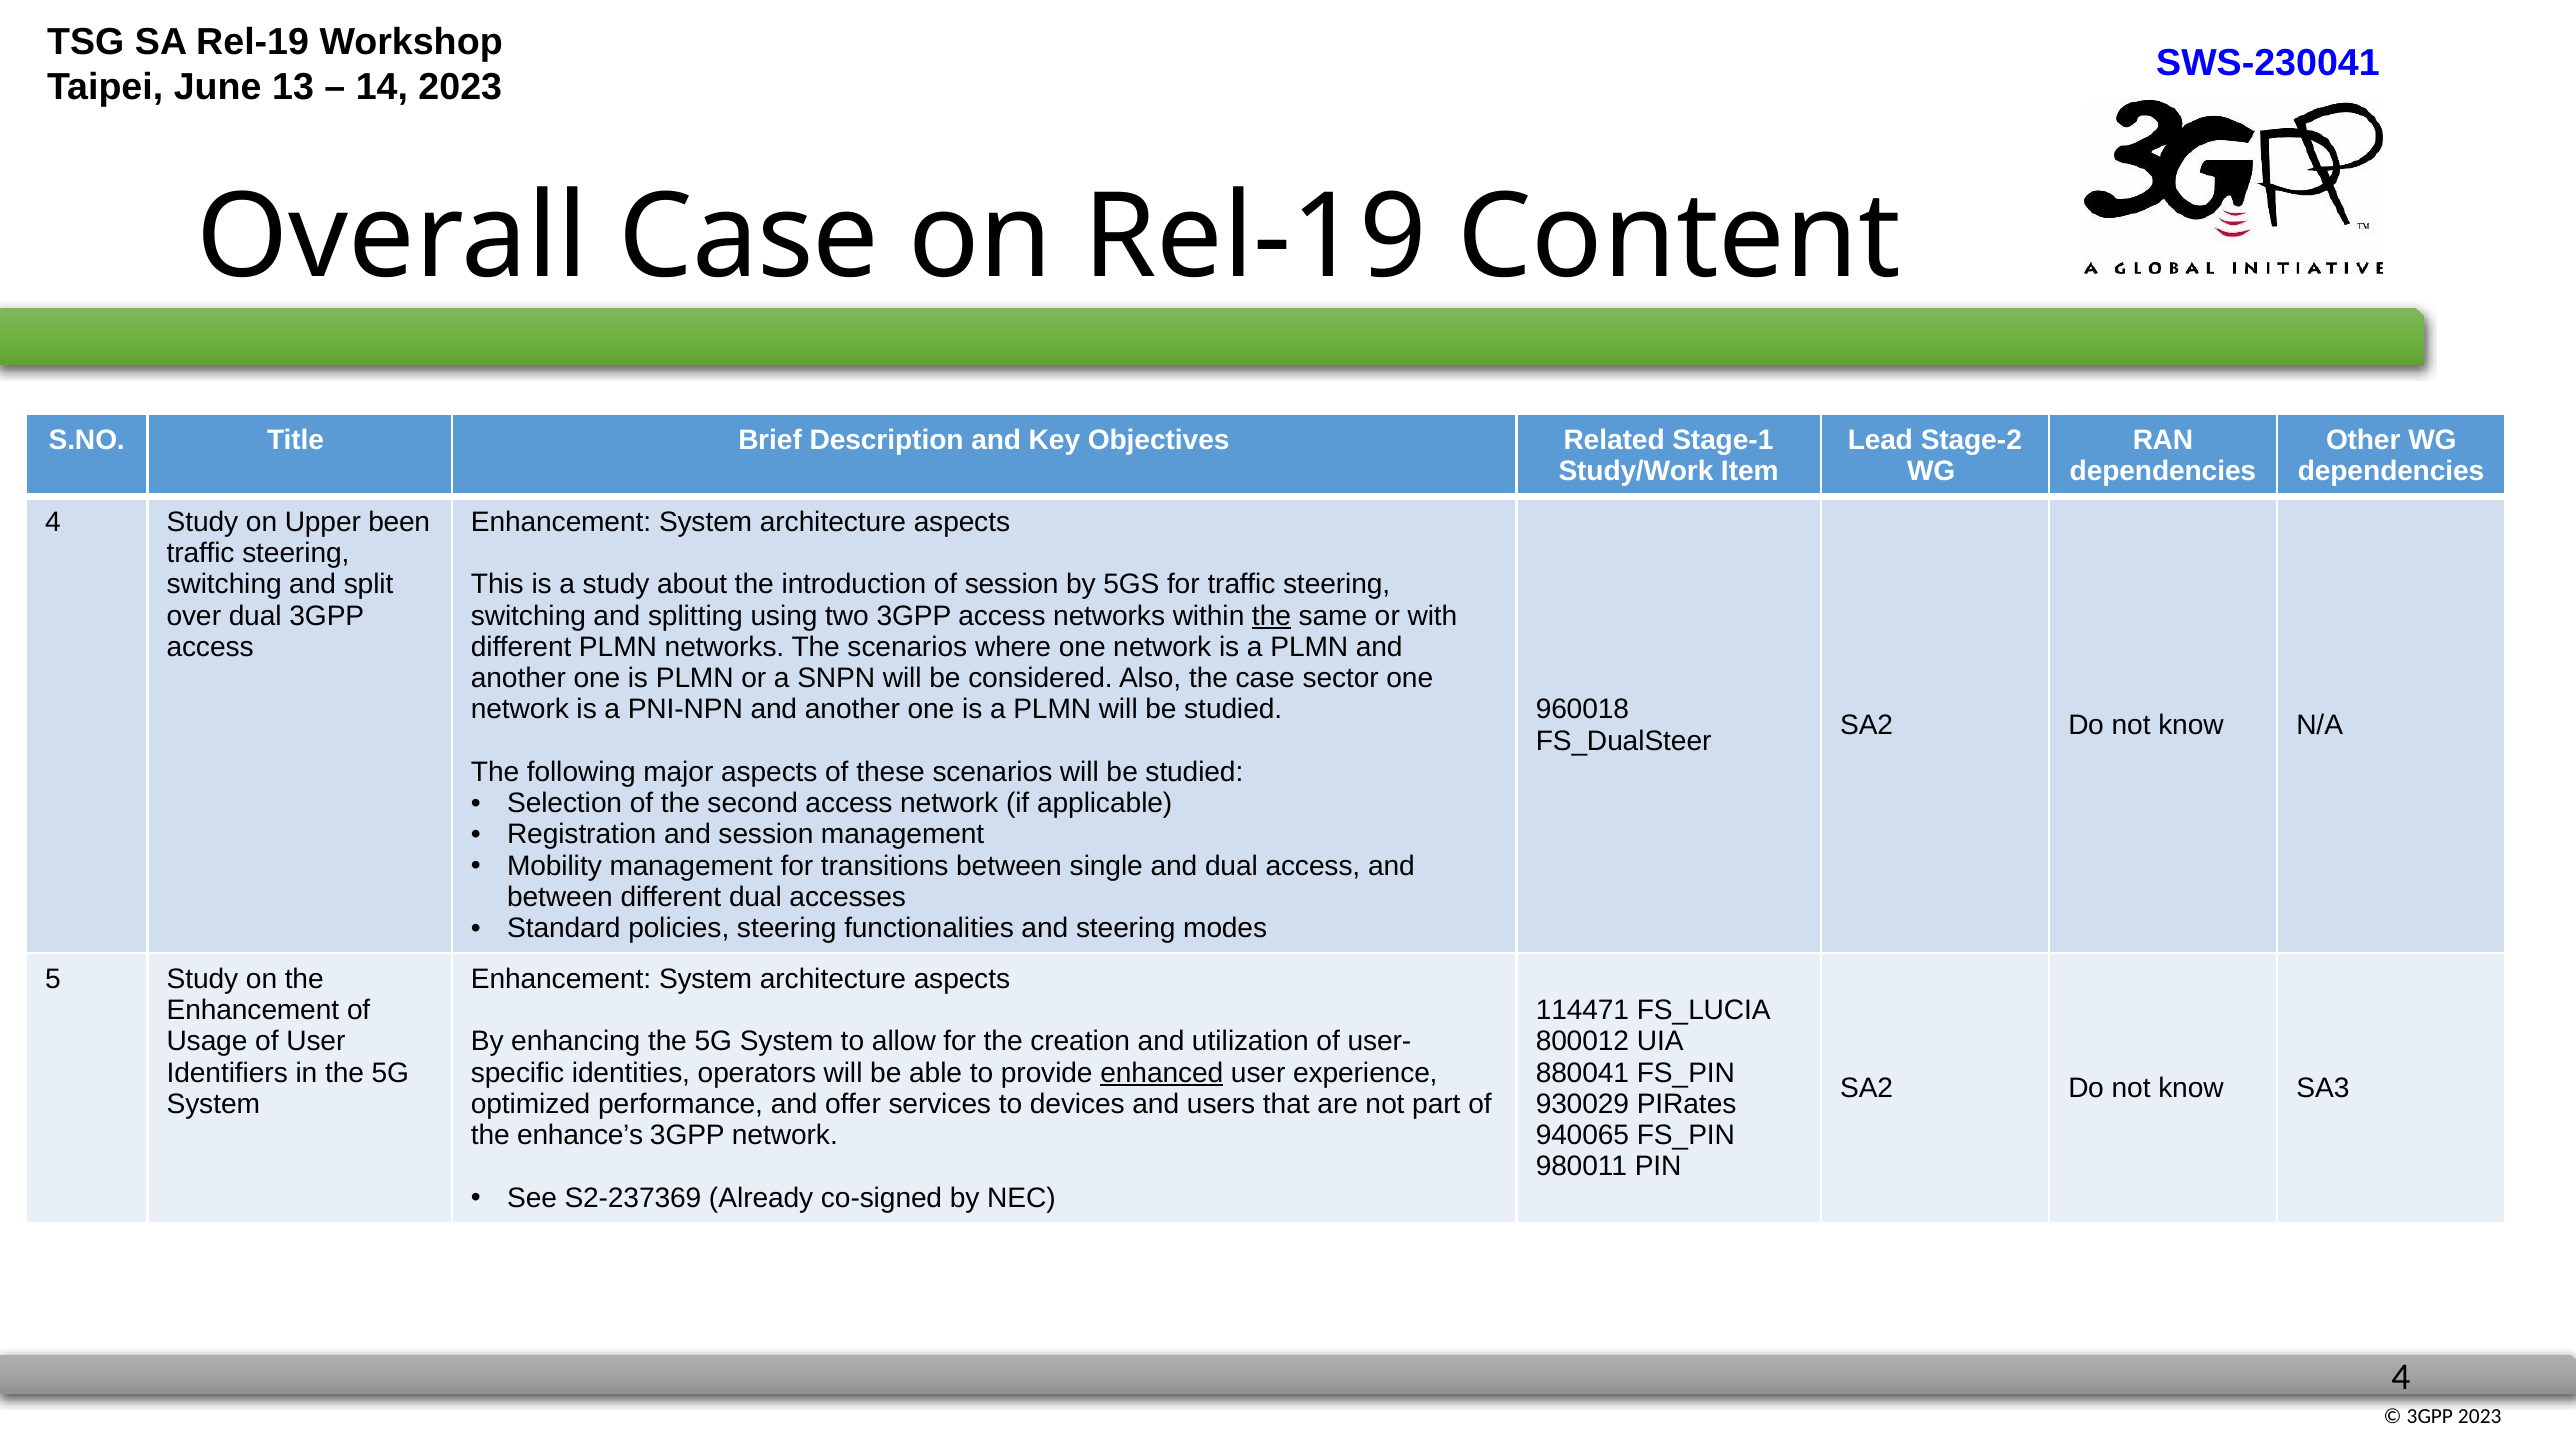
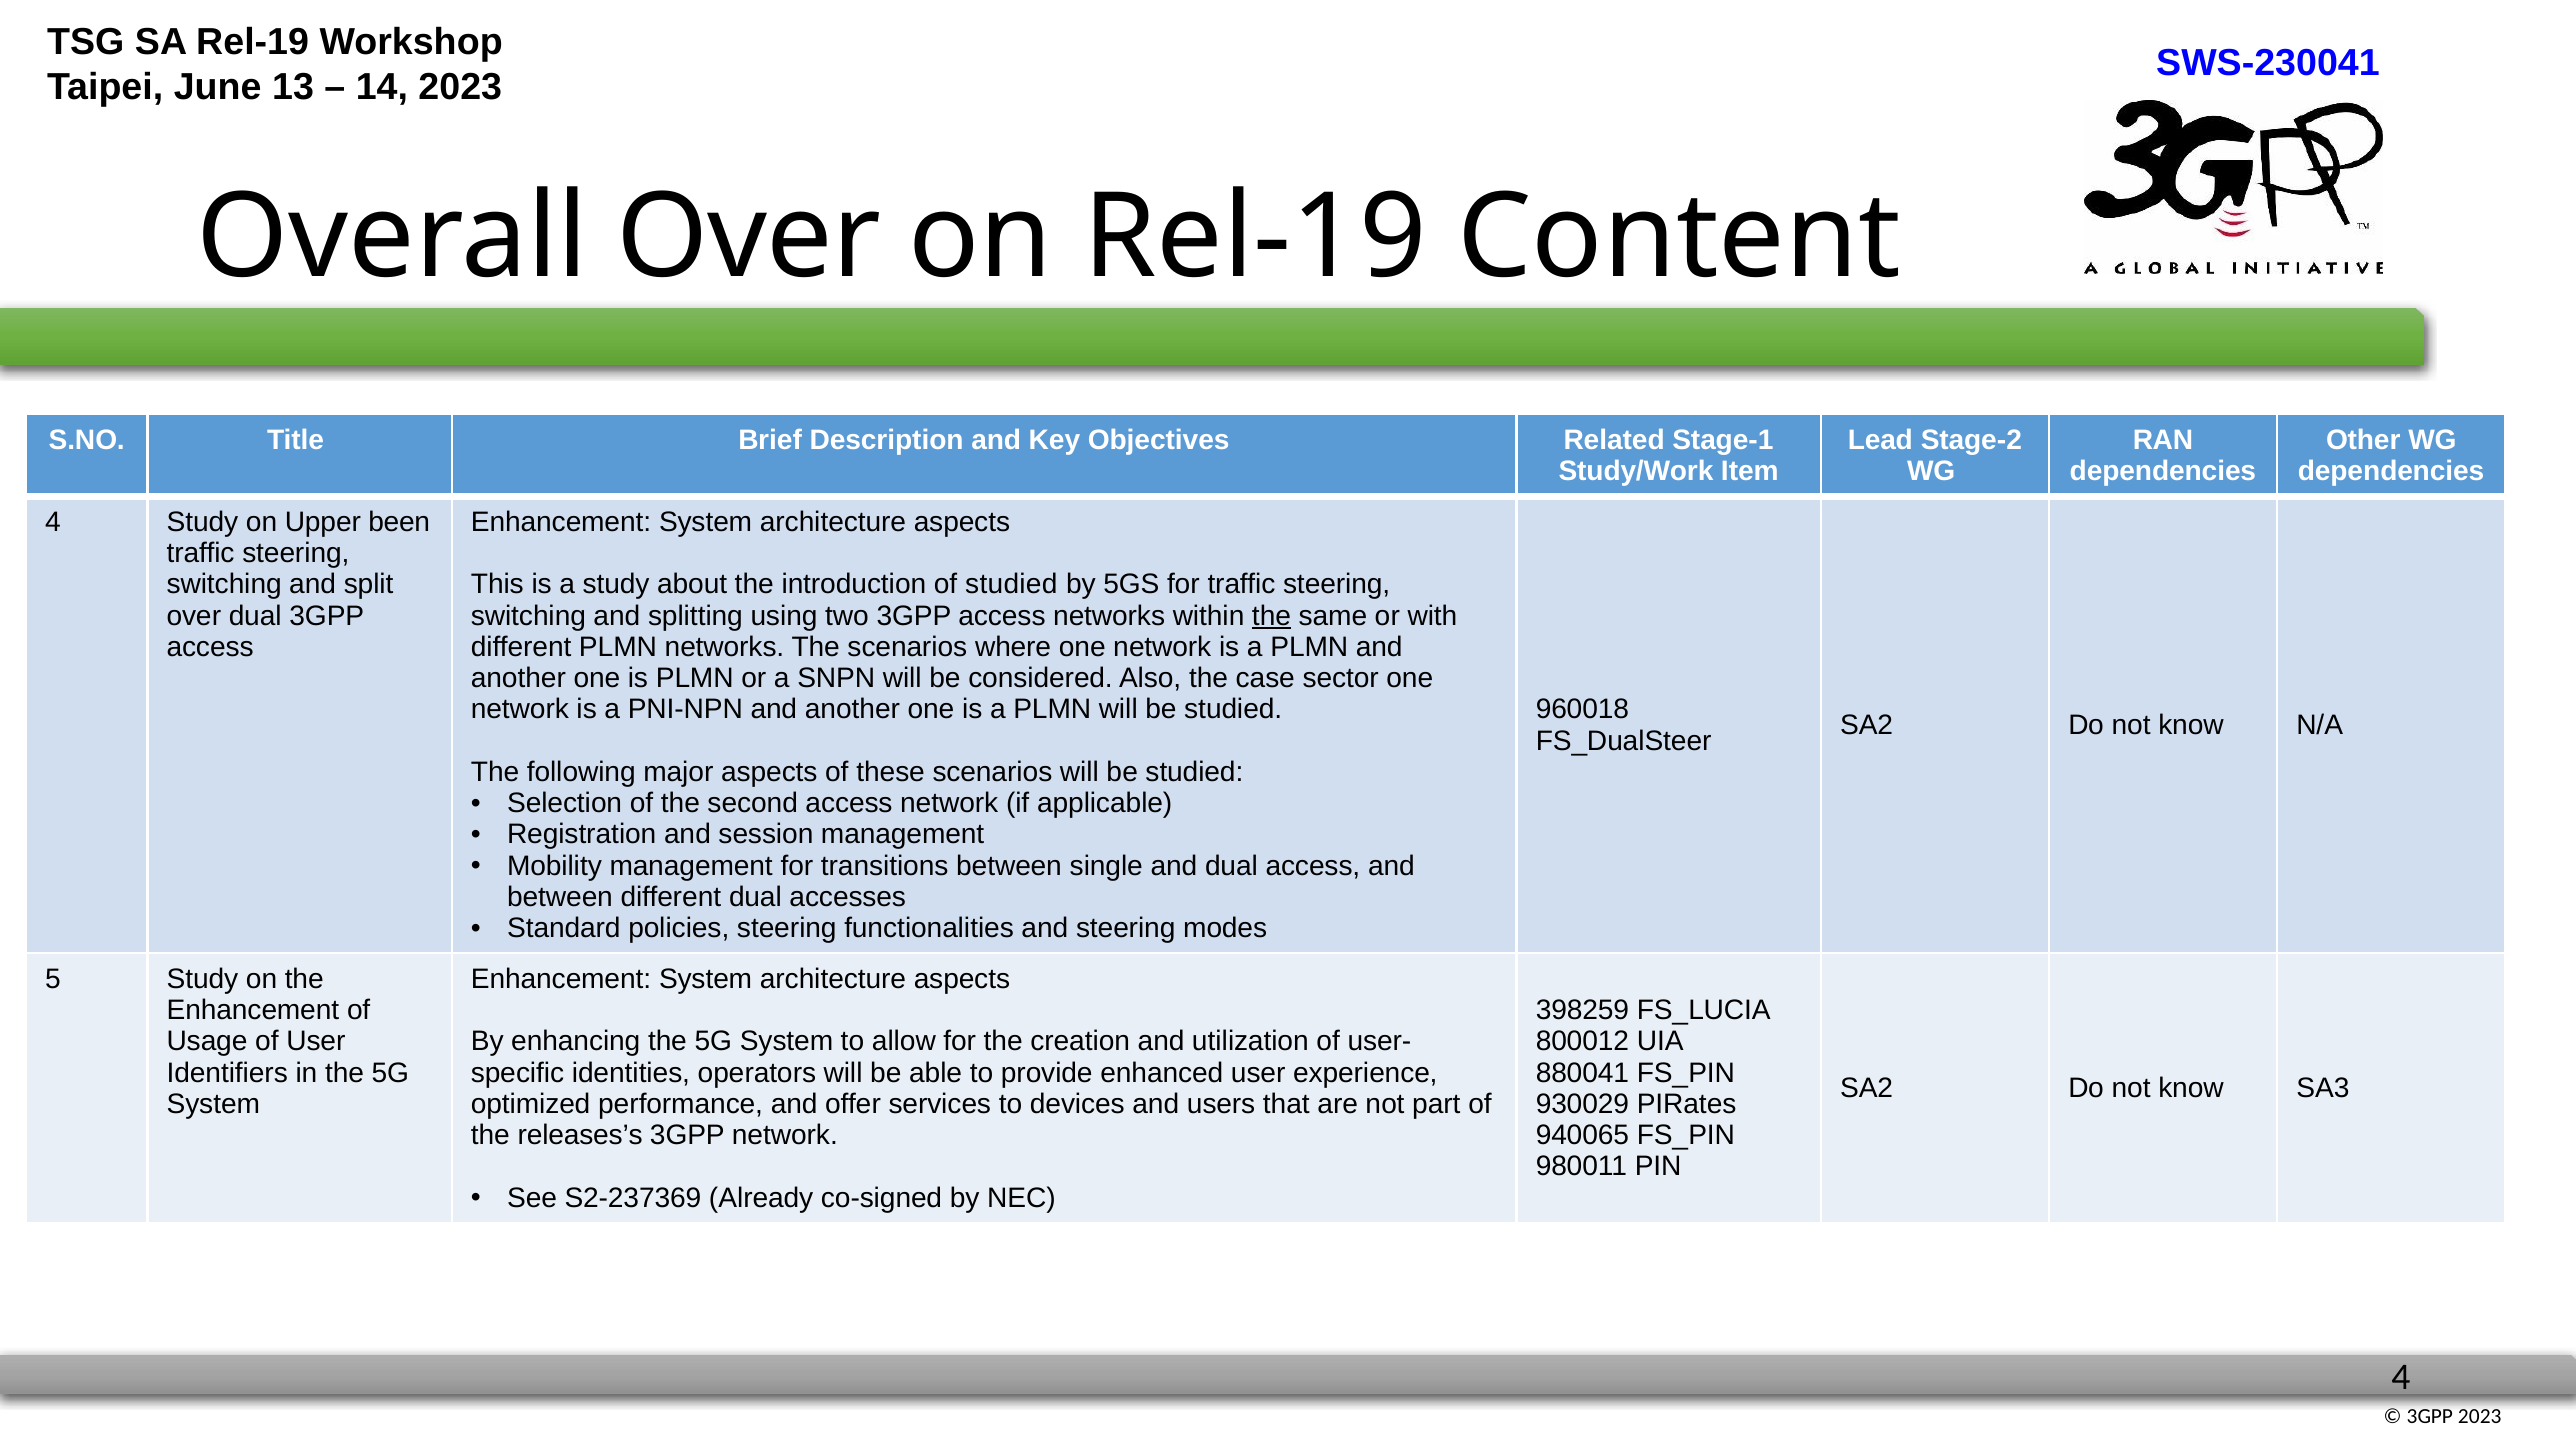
Overall Case: Case -> Over (749, 237)
of session: session -> studied (1011, 584)
114471: 114471 -> 398259 (1582, 1010)
enhanced underline: present -> none (1162, 1073)
enhance’s: enhance’s -> releases’s (580, 1135)
